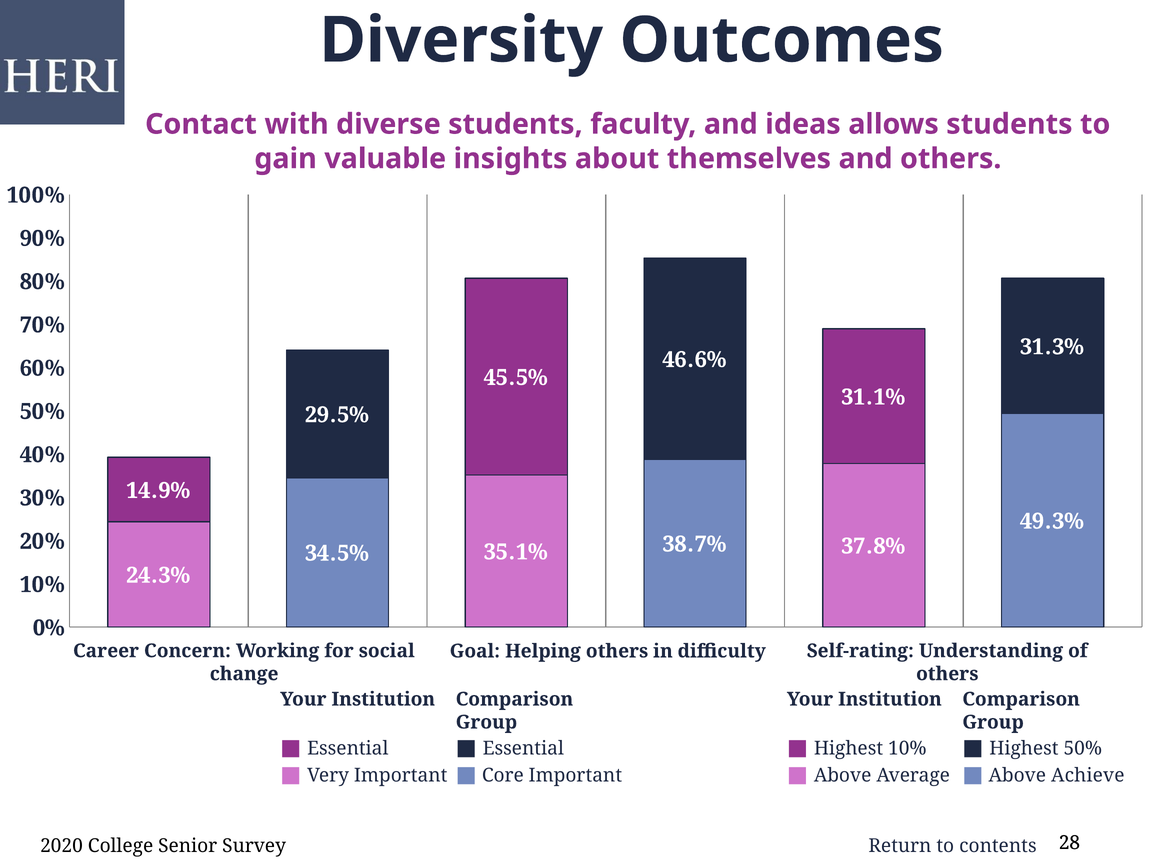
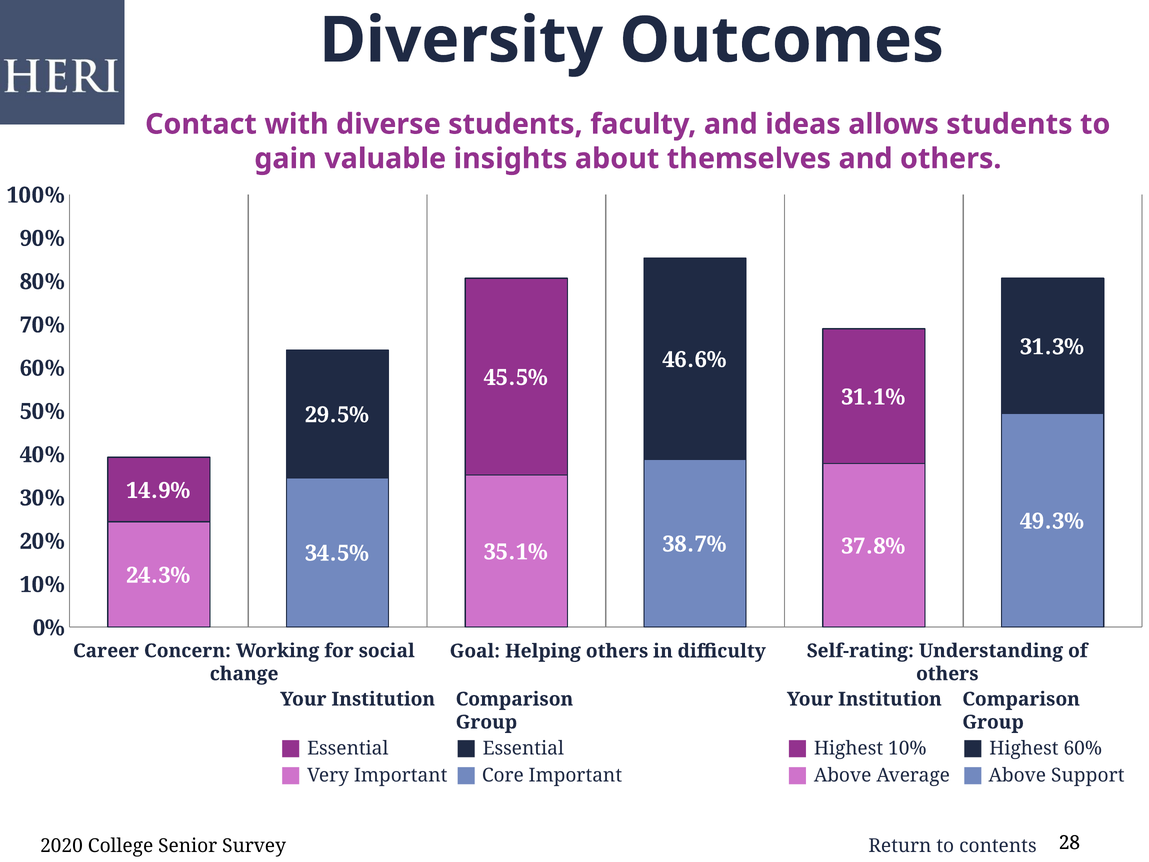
Highest 50%: 50% -> 60% (1083, 748)
Achieve: Achieve -> Support (1088, 775)
